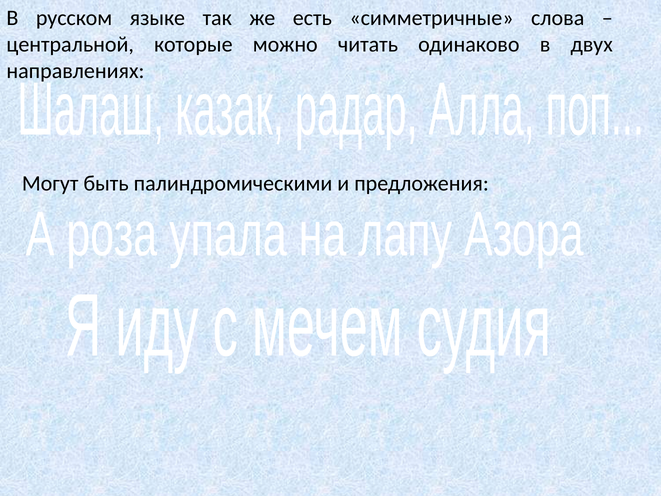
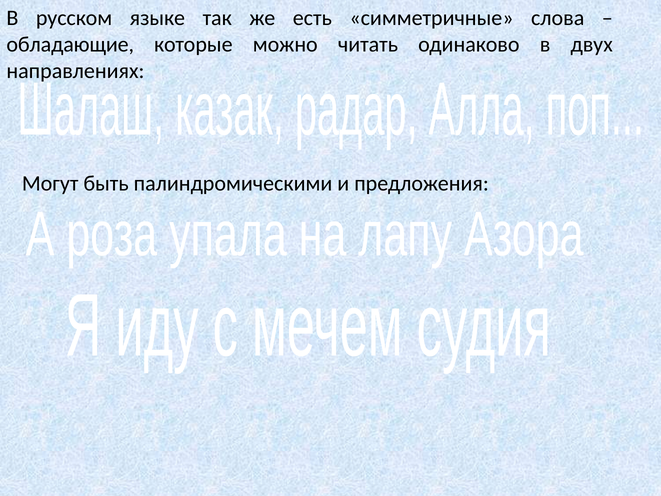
центральной: центральной -> обладающие (70, 44)
